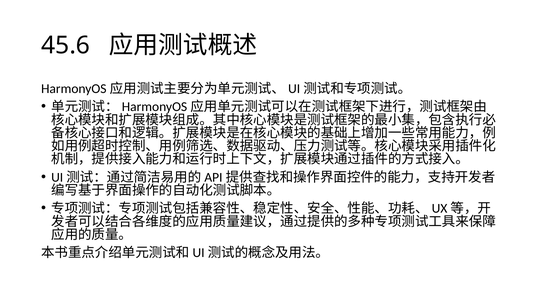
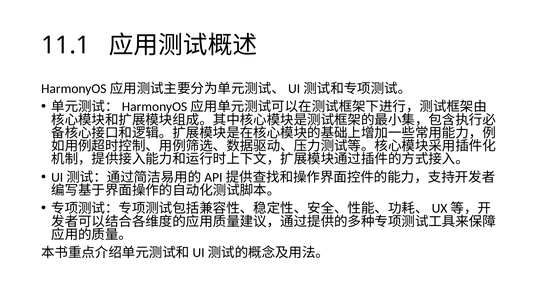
45.6: 45.6 -> 11.1 (66, 45)
